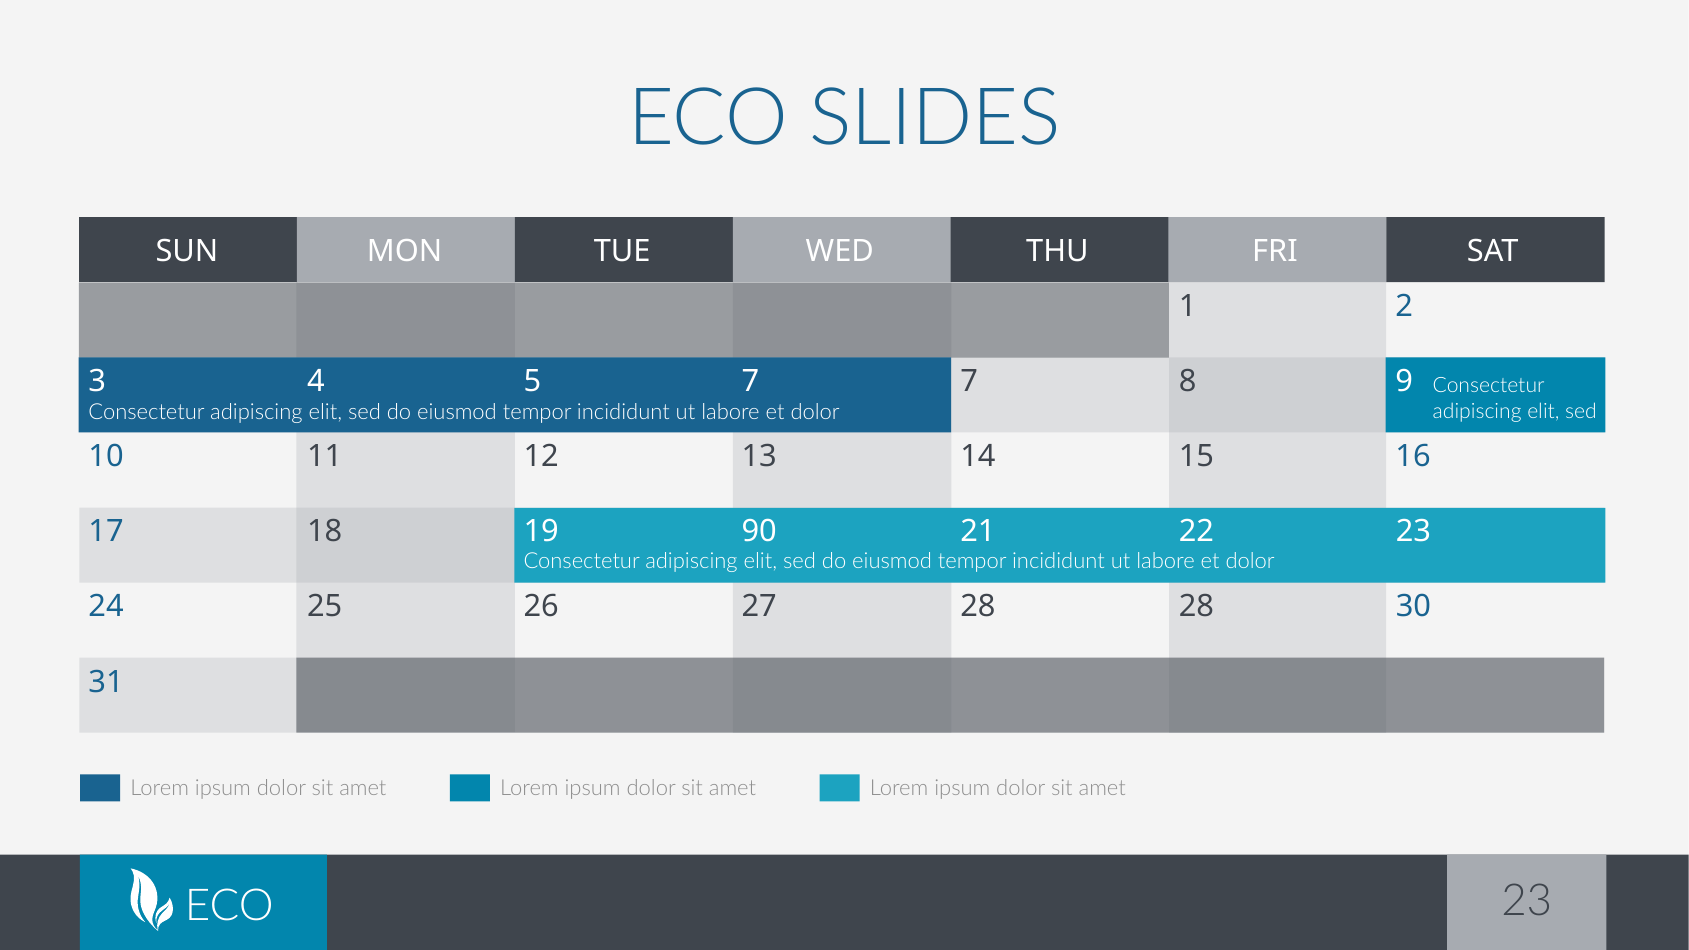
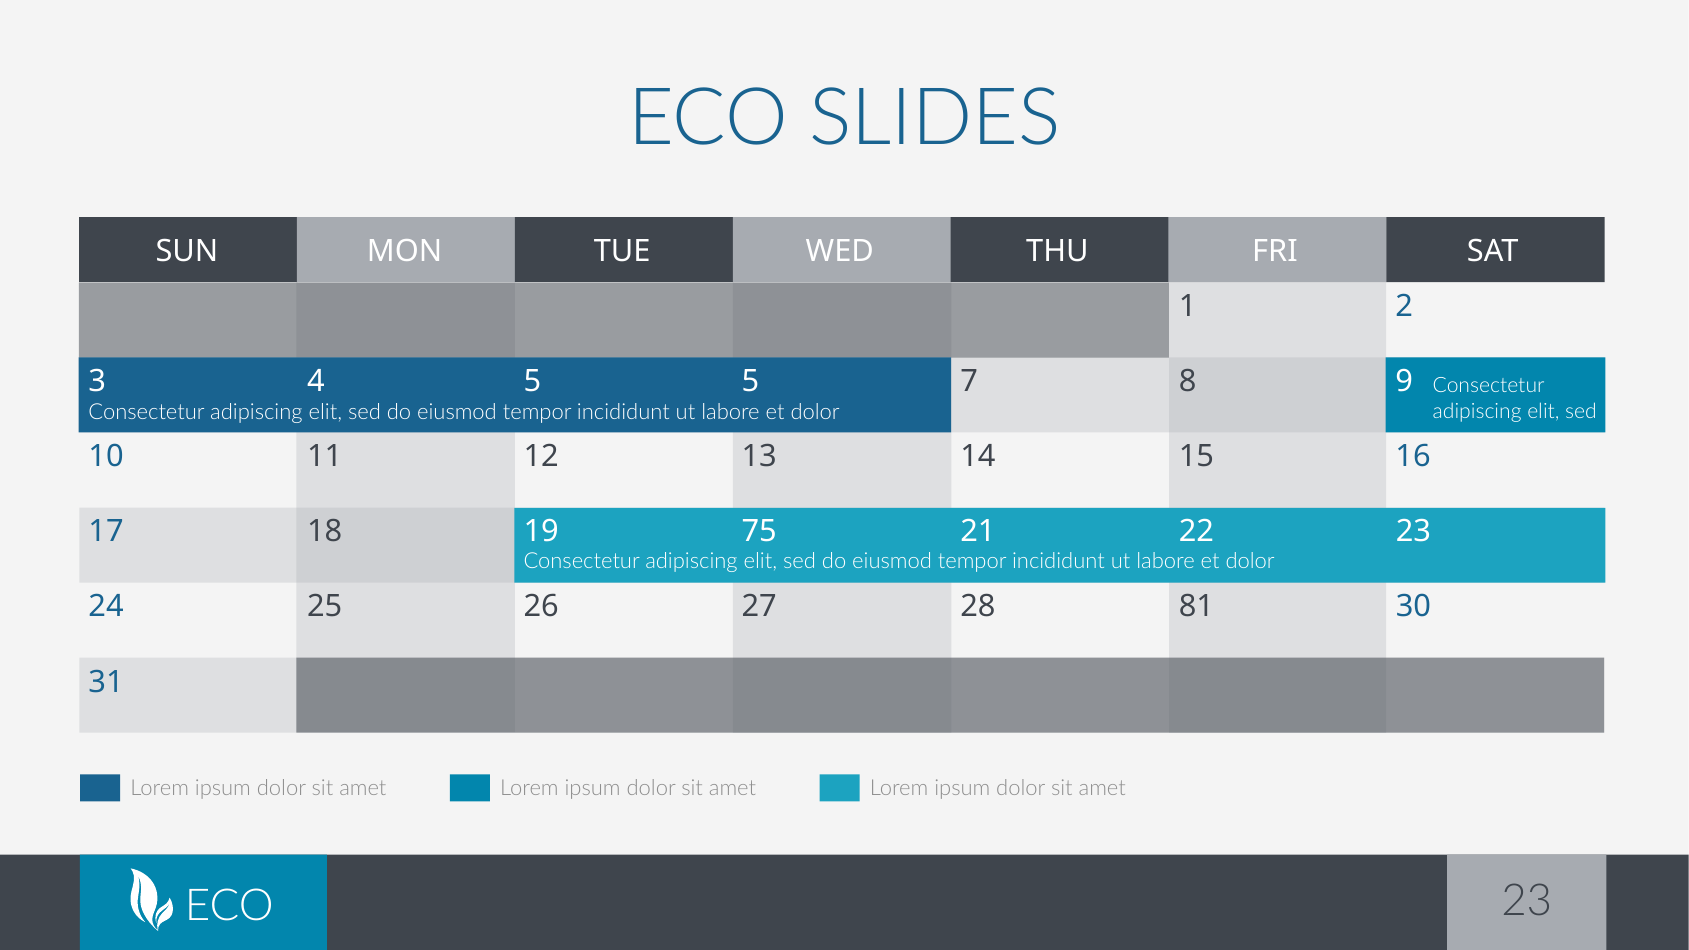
5 7: 7 -> 5 (750, 381)
90: 90 -> 75 (759, 531)
28 28: 28 -> 81 (1196, 606)
